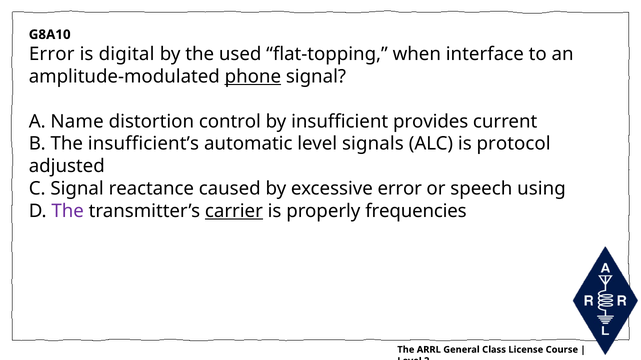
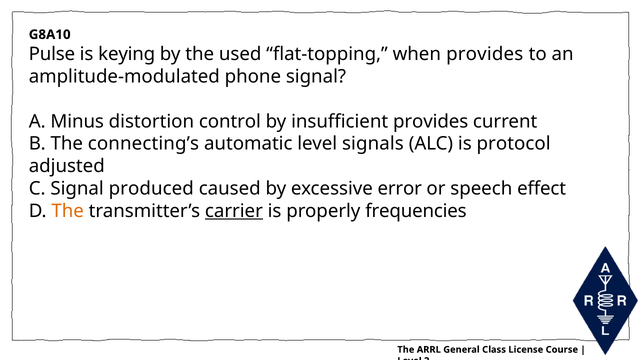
Error: Error -> Pulse (52, 54)
digital: digital -> keying (127, 54)
when interface: interface -> provides (485, 54)
phone underline: present -> none (253, 77)
Name: Name -> Minus (77, 122)
insufficient’s: insufficient’s -> connecting’s (143, 144)
reactance: reactance -> produced (151, 189)
using: using -> effect (542, 189)
The colour: purple -> orange (68, 211)
